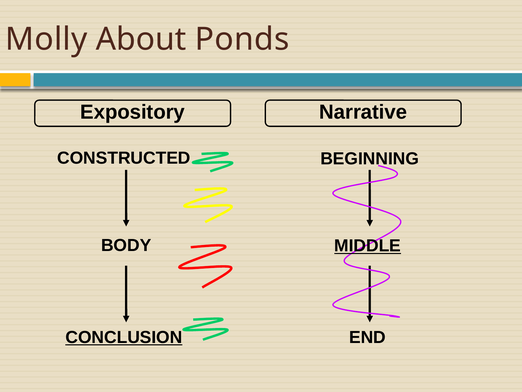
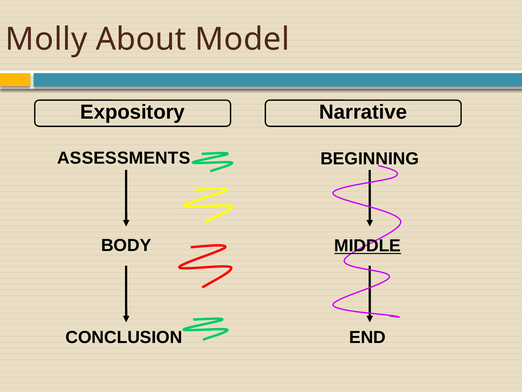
Ponds: Ponds -> Model (242, 39)
CONSTRUCTED: CONSTRUCTED -> ASSESSMENTS (124, 158)
CONCLUSION underline: present -> none (124, 337)
